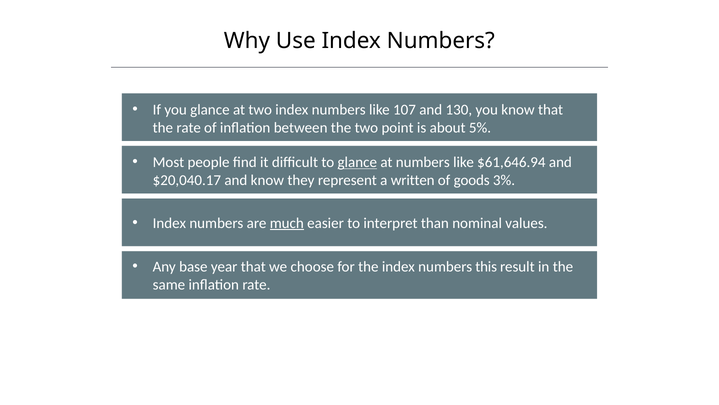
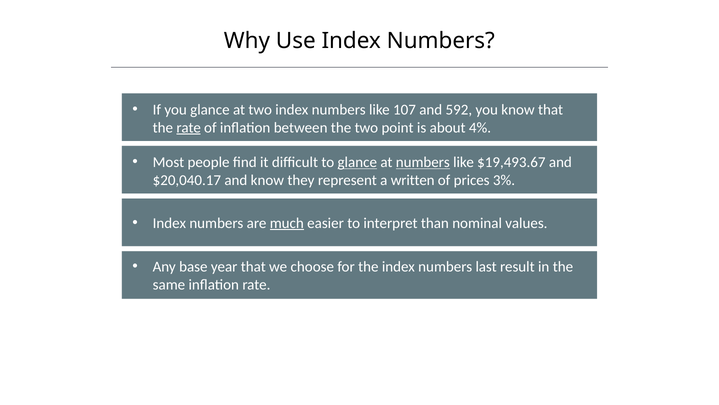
130: 130 -> 592 (459, 110)
rate underline: none -> present (189, 128)
5%: 5% -> 4% (480, 128)
numbers underline: none -> present (423, 162)
$61,646.94: $61,646.94 -> $19,493.67 (511, 162)
goods: goods -> prices (472, 180)
this: this -> last (486, 266)
